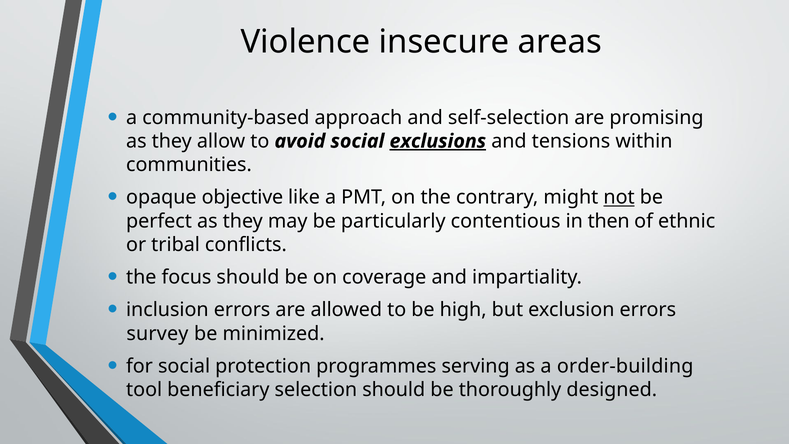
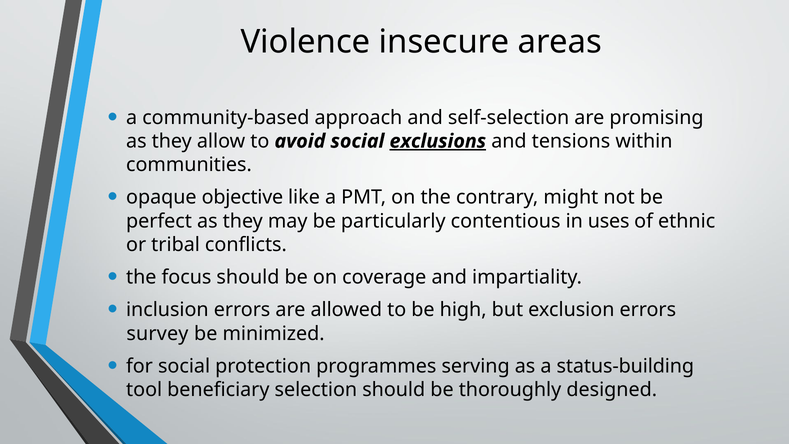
not underline: present -> none (619, 197)
then: then -> uses (609, 221)
order-building: order-building -> status-building (625, 366)
